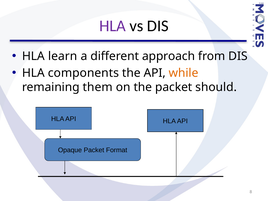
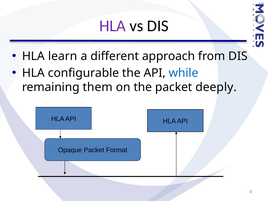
components: components -> configurable (83, 73)
while colour: orange -> blue (184, 73)
should: should -> deeply (216, 87)
